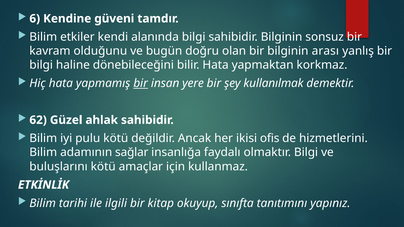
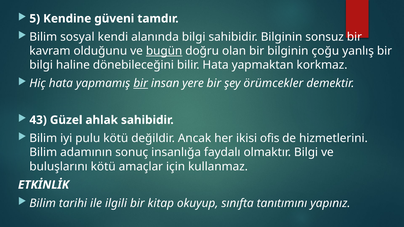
6: 6 -> 5 (35, 19)
etkiler: etkiler -> sosyal (77, 37)
bugün underline: none -> present (164, 51)
arası: arası -> çoğu (325, 51)
kullanılmak: kullanılmak -> örümcekler (273, 84)
62: 62 -> 43 (38, 120)
sağlar: sağlar -> sonuç (132, 153)
